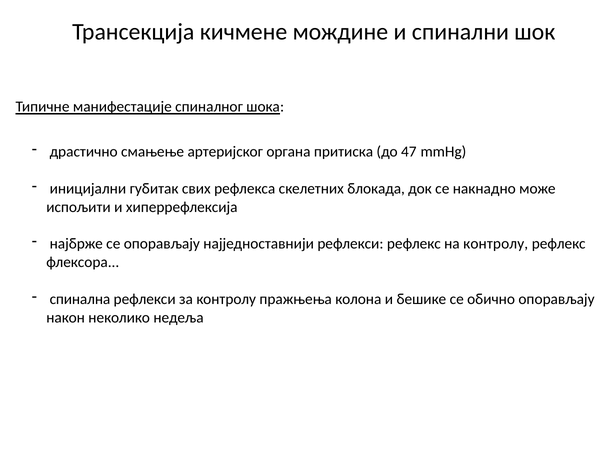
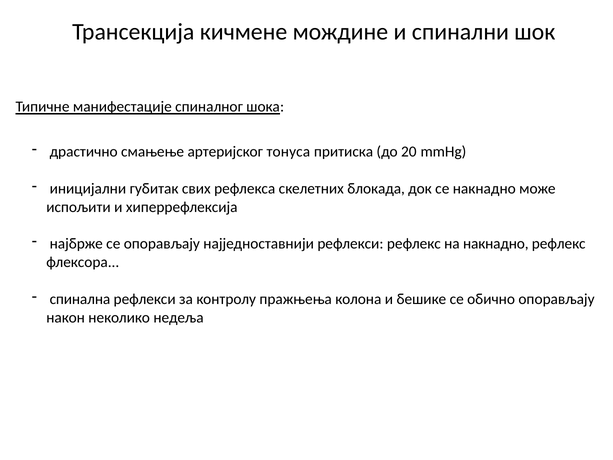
органа: органа -> тонуса (288, 152)
47: 47 -> 20 (409, 152)
на контролу: контролу -> накнадно (496, 244)
